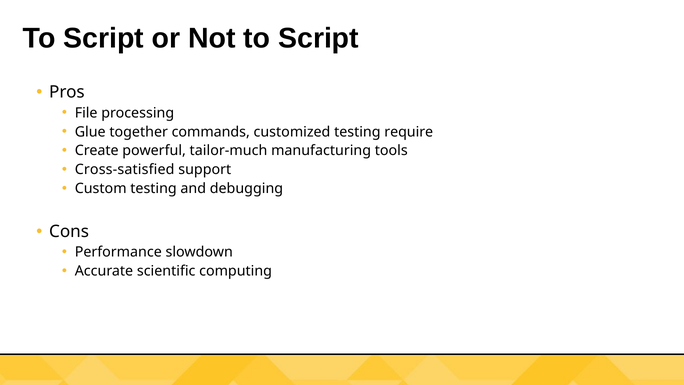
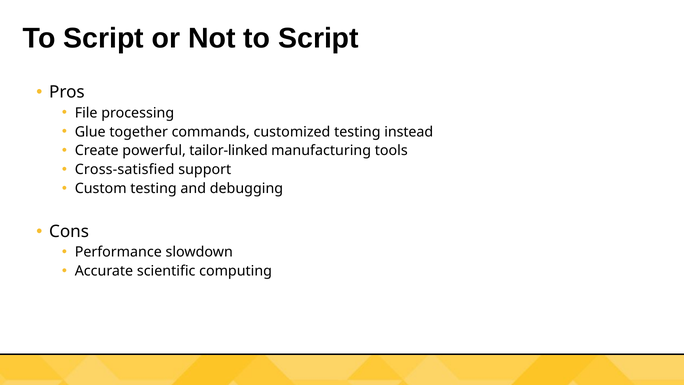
require: require -> instead (409, 132)
tailor-much: tailor-much -> tailor-linked (229, 151)
